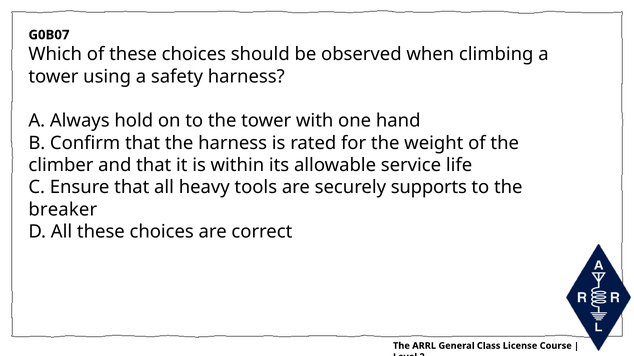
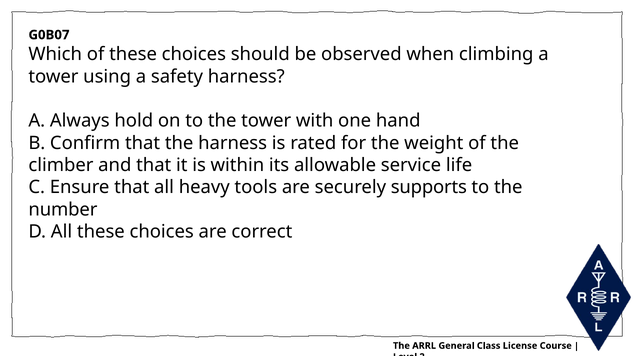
breaker: breaker -> number (63, 210)
